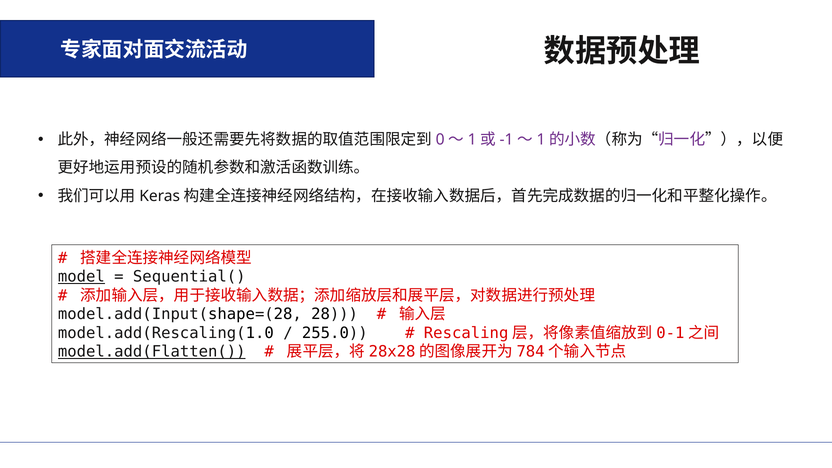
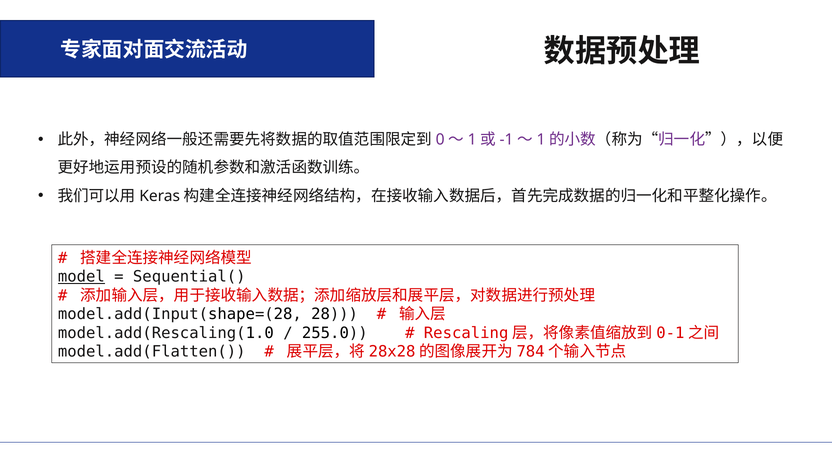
model.add(Flatten( underline: present -> none (152, 352)
